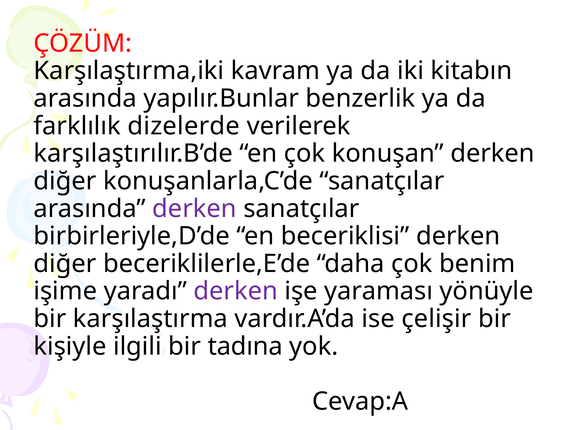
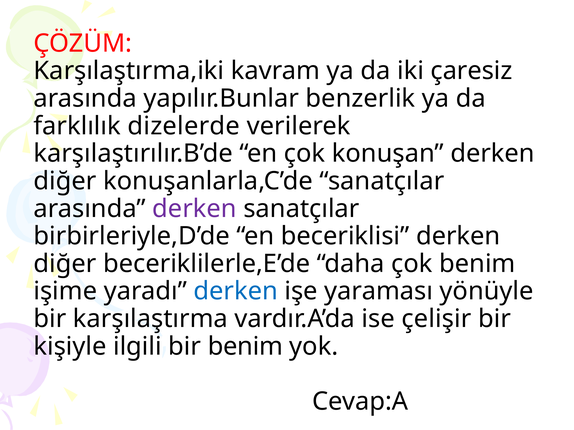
kitabın: kitabın -> çaresiz (471, 71)
derken colour: purple -> blue (236, 292)
bir tadına: tadına -> benim (245, 347)
